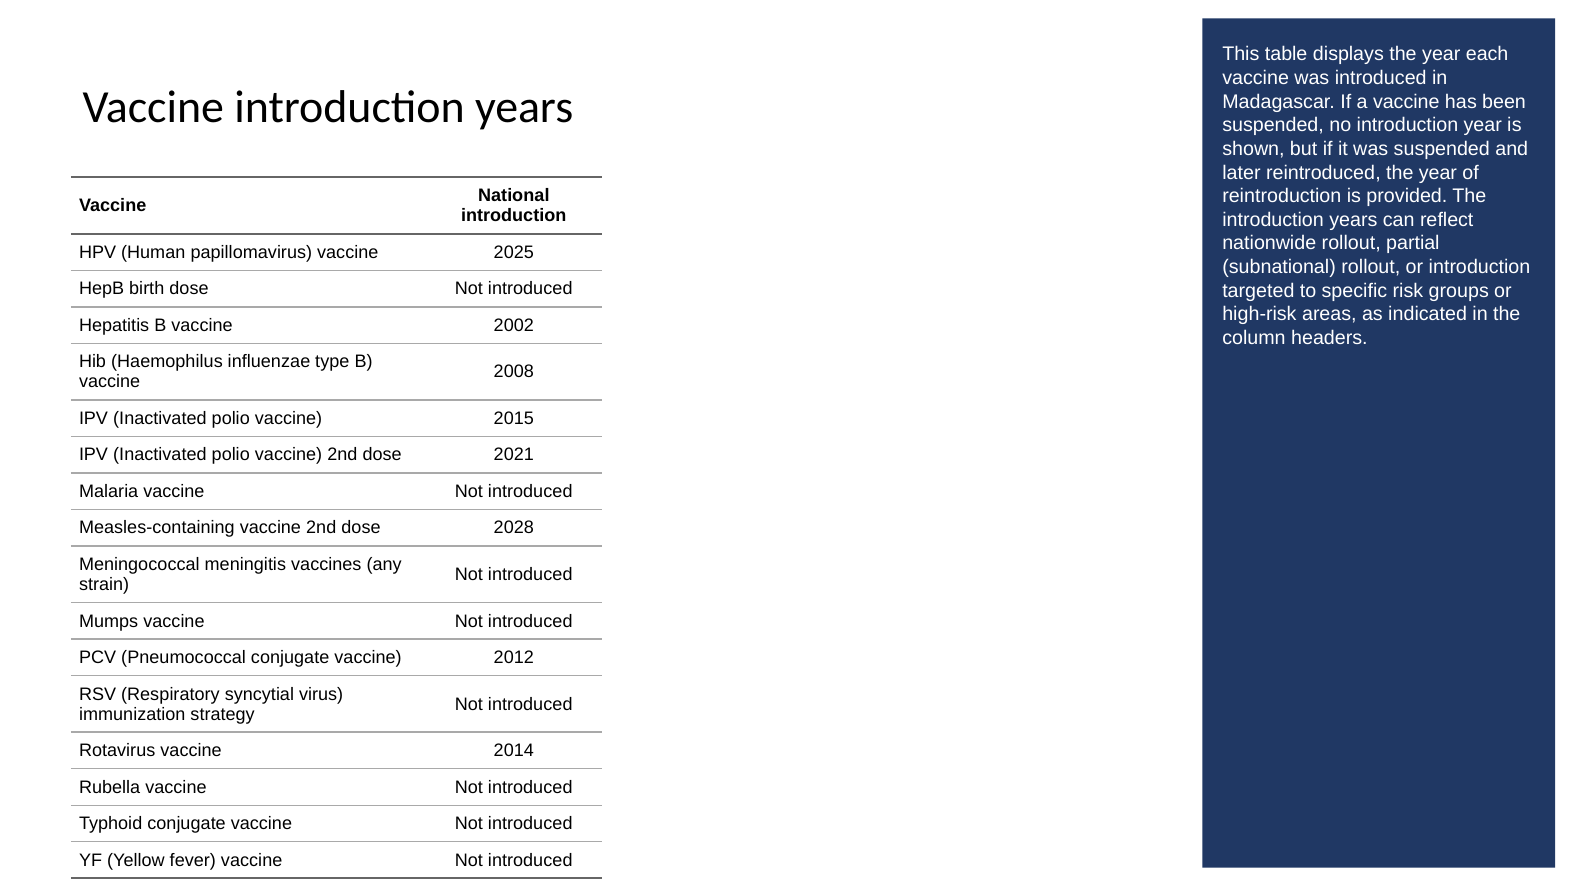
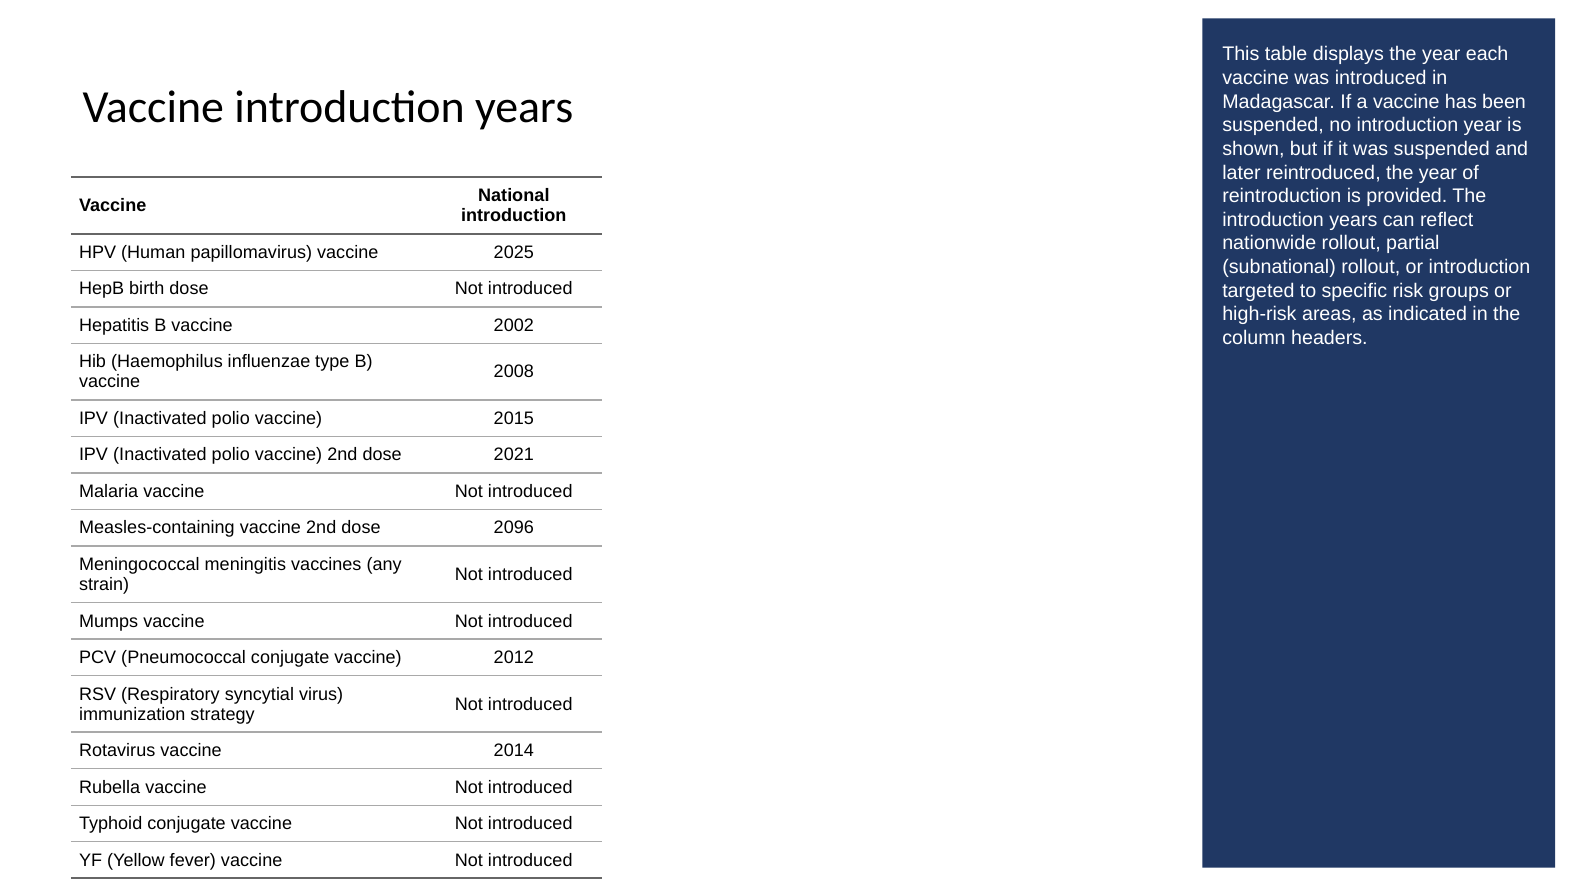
2028: 2028 -> 2096 (514, 528)
